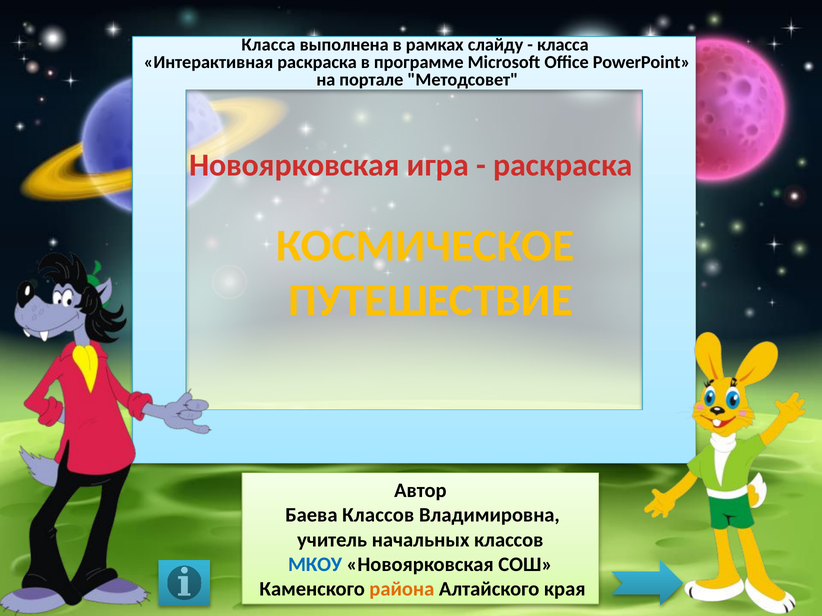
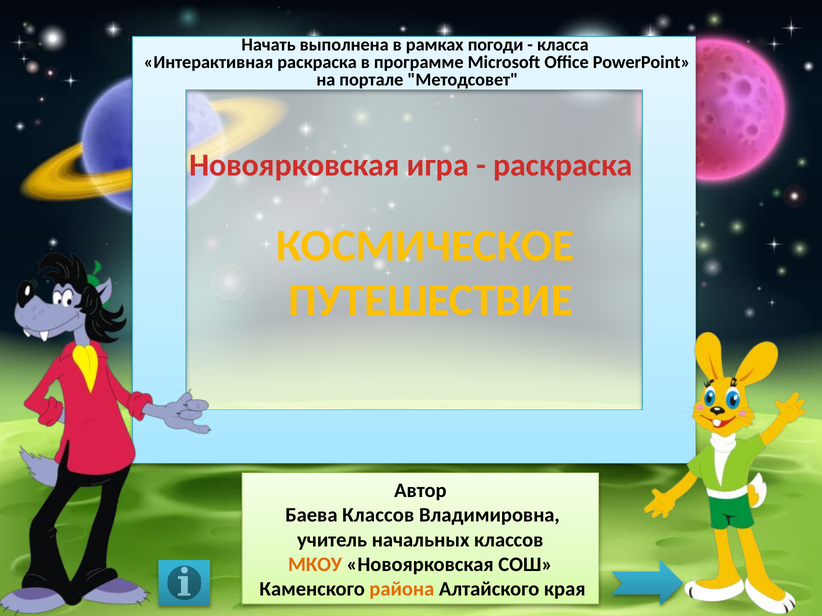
Класса: Класса -> Начать (269, 45)
слайду: слайду -> погоди (496, 45)
МКОУ colour: blue -> orange (315, 565)
